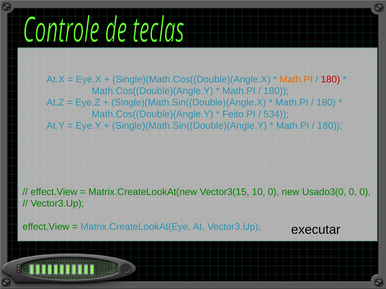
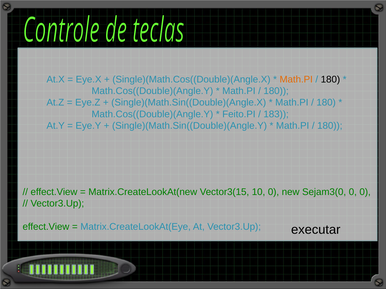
180 colour: red -> black (330, 80)
534: 534 -> 183 (276, 114)
Usado3(0: Usado3(0 -> Sejam3(0 (324, 192)
